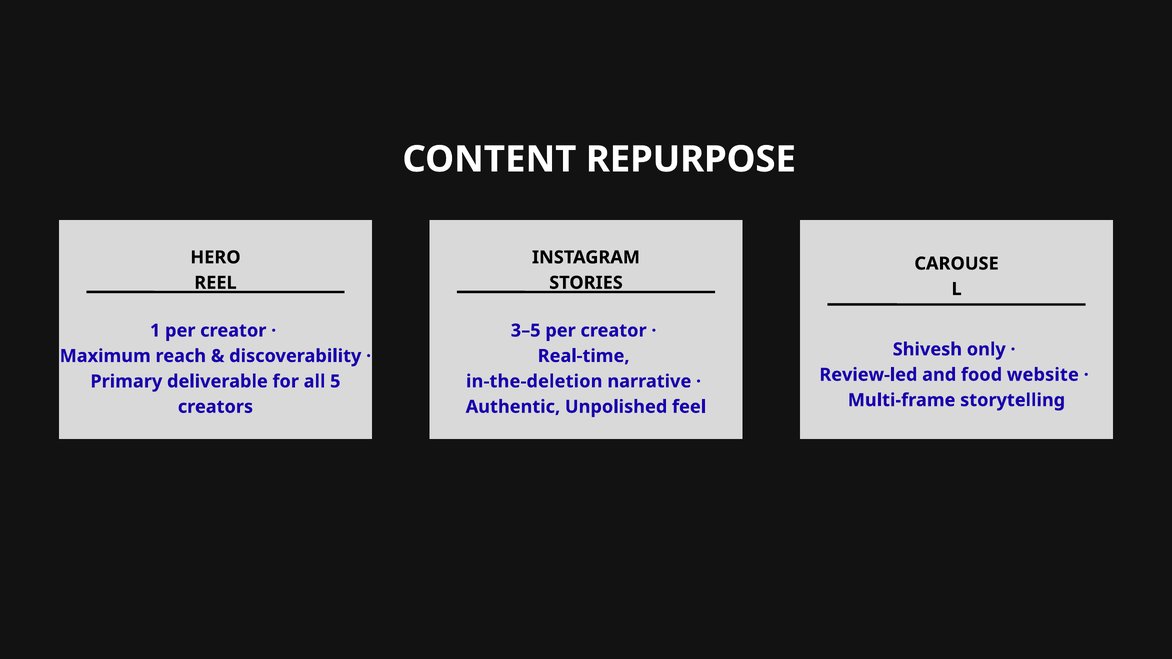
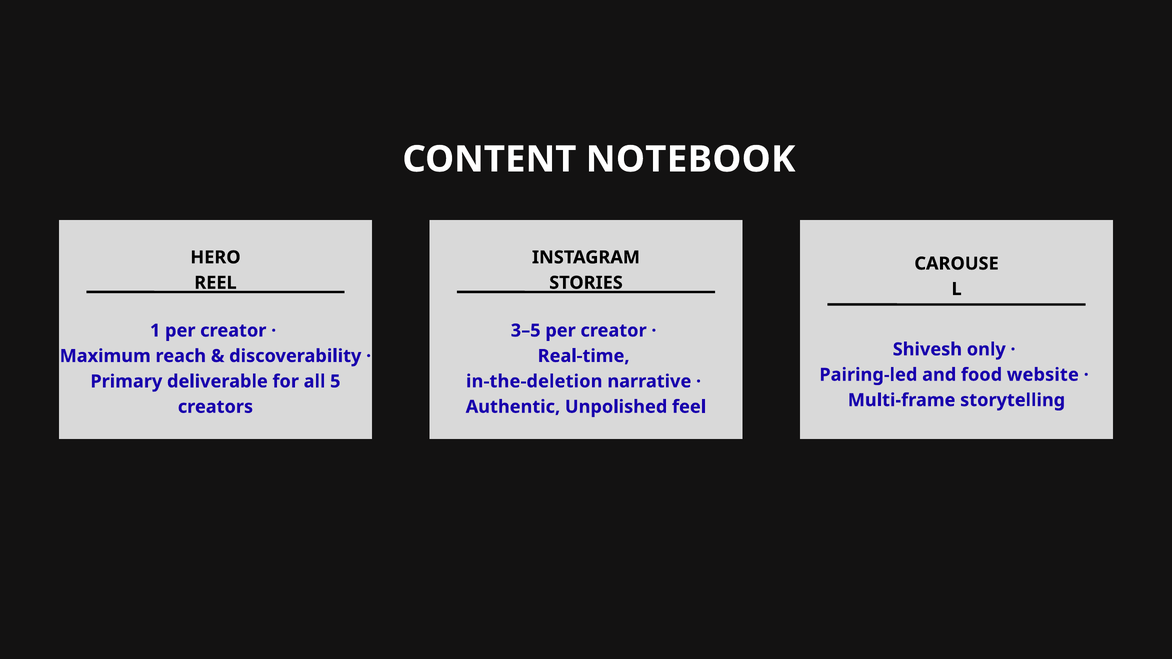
REPURPOSE: REPURPOSE -> NOTEBOOK (691, 159)
Review-led: Review-led -> Pairing-led (868, 375)
